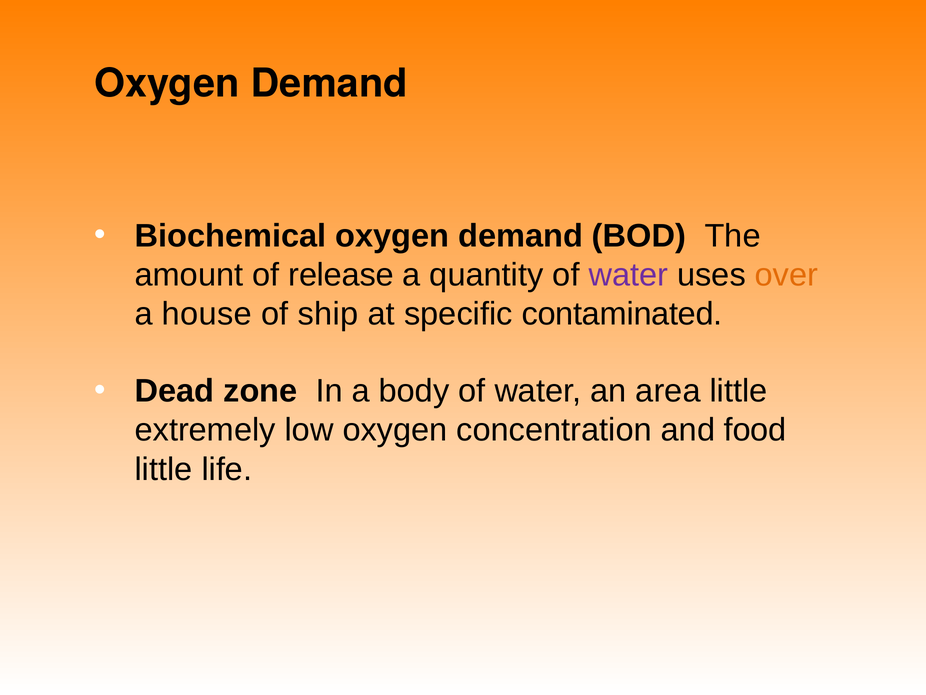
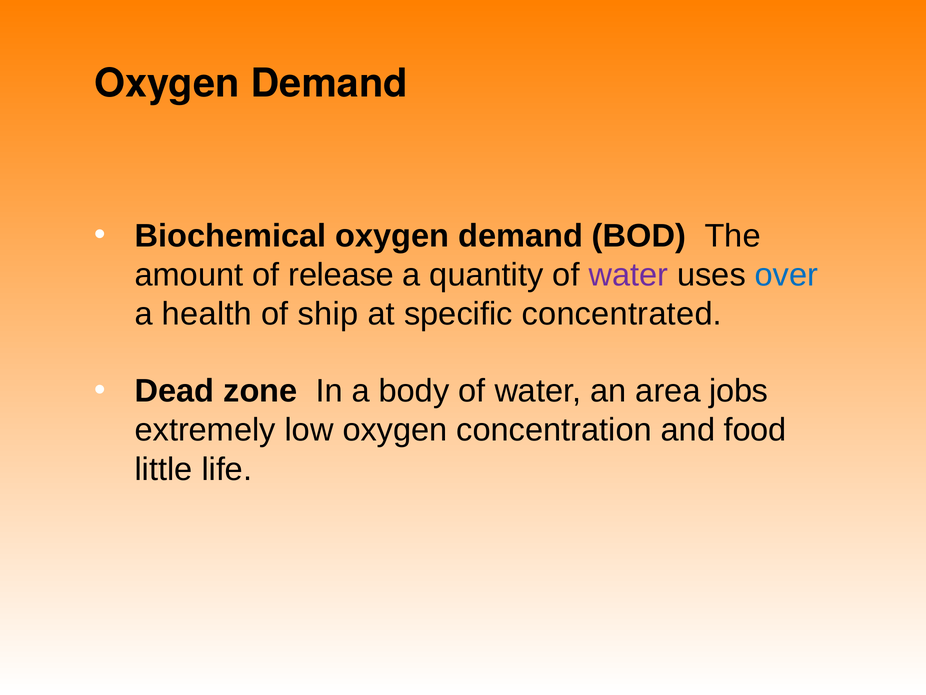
over colour: orange -> blue (787, 275)
house: house -> health (207, 314)
contaminated: contaminated -> concentrated (622, 314)
area little: little -> jobs (739, 391)
